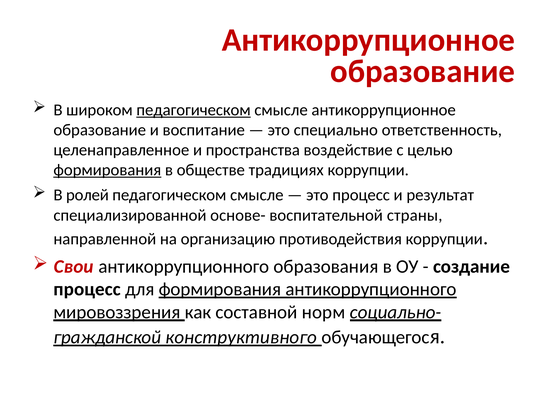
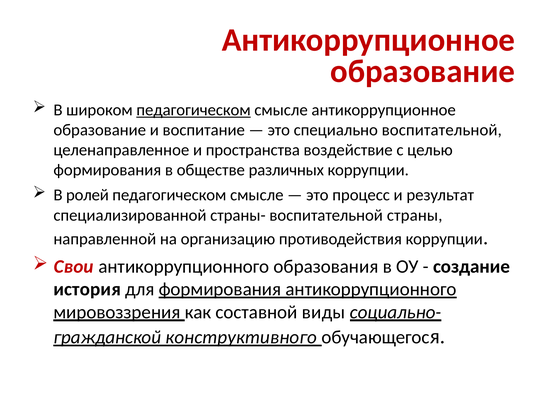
специально ответственность: ответственность -> воспитательной (442, 130)
формирования underline: present -> none (107, 170)
традициях: традициях -> различных (286, 170)
основе-: основе- -> страны- (238, 215)
процесс: процесс -> история (87, 289)
норм: норм -> виды (324, 312)
